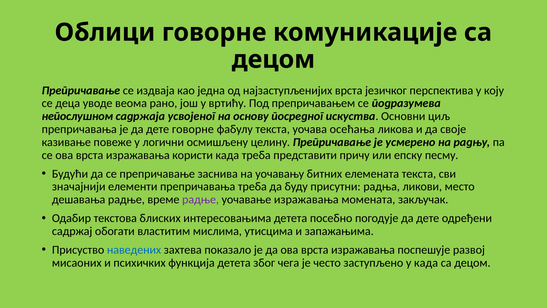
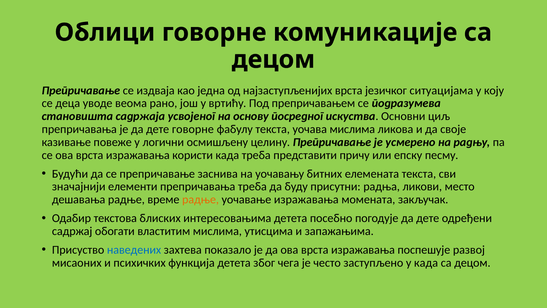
перспектива: перспектива -> ситуацијама (441, 90)
непослушном: непослушном -> становишта (77, 116)
уочава осећања: осећања -> мислима (352, 129)
радње colour: purple -> orange (201, 199)
